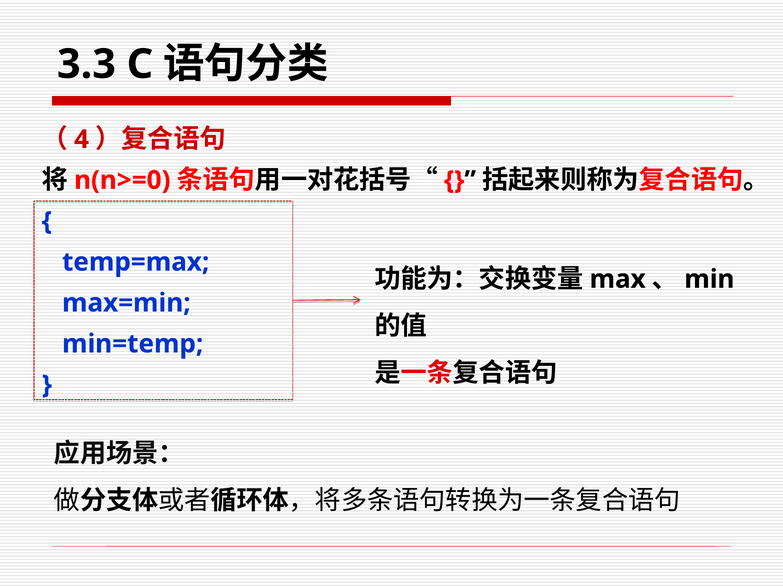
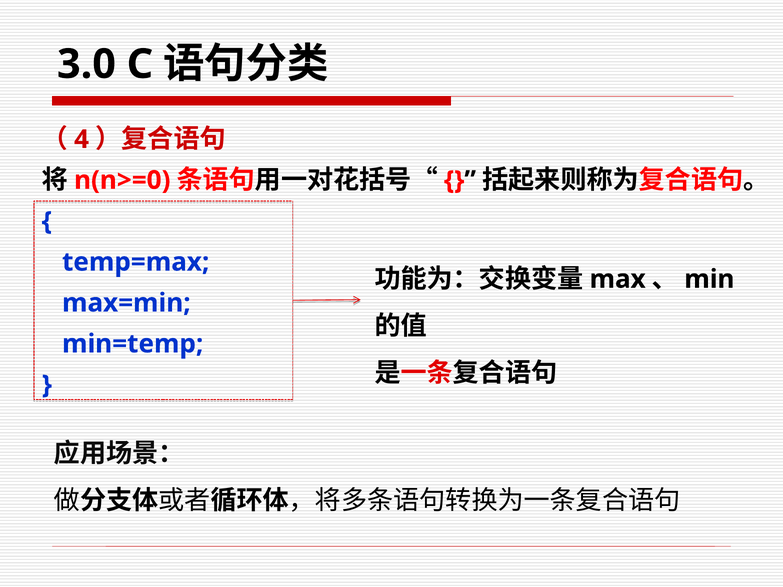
3.3: 3.3 -> 3.0 (86, 64)
